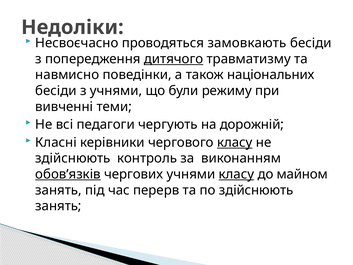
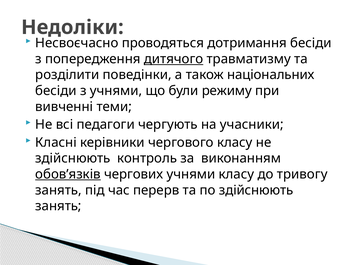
замовкають: замовкають -> дотримання (247, 43)
навмисно: навмисно -> розділити (67, 75)
дорожній: дорожній -> учасники (252, 124)
класу underline: present -> none (235, 142)
класу underline: present -> none (236, 174)
майном: майном -> тривогу (302, 174)
